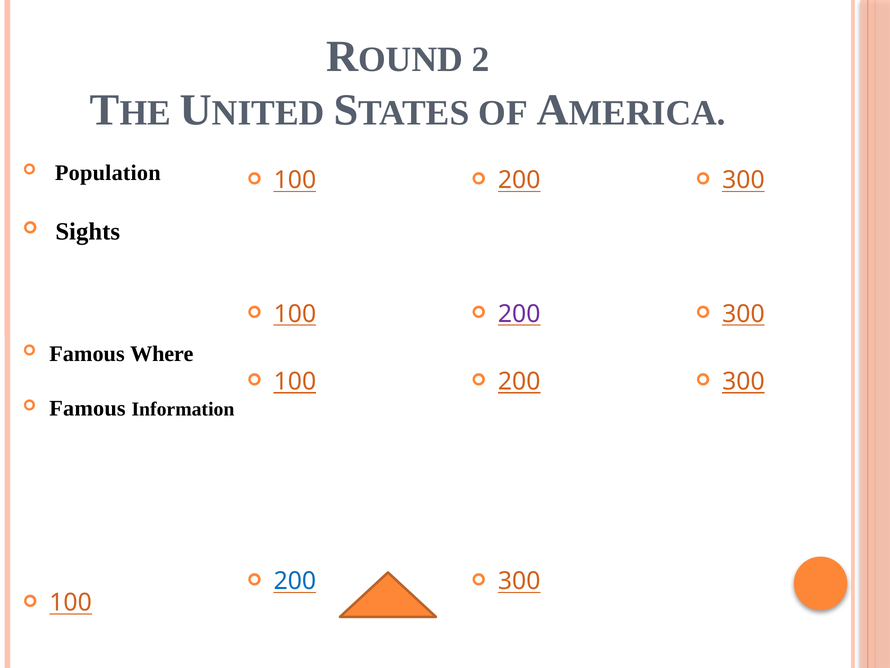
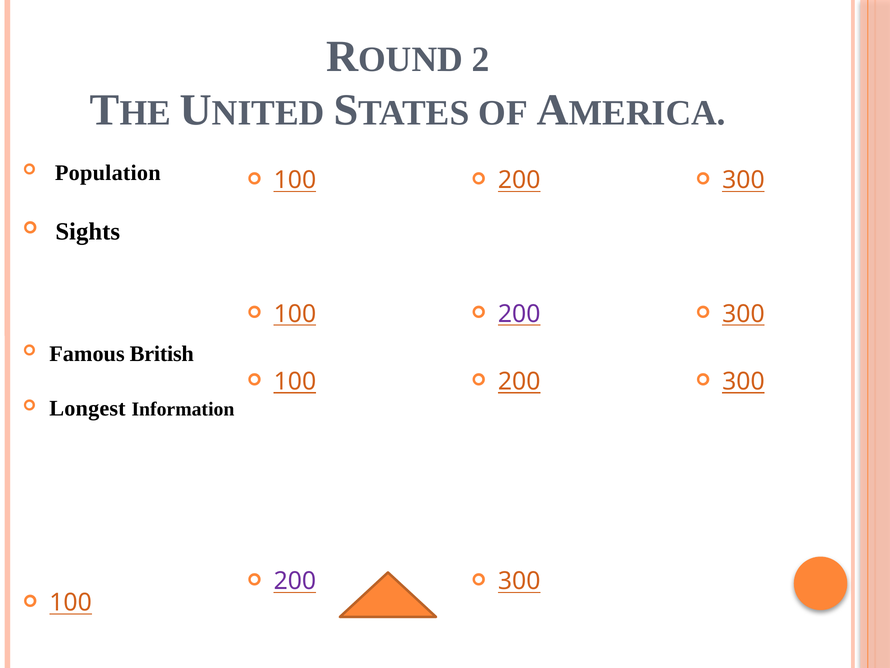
Where: Where -> British (162, 353)
Famous: Famous -> Longest (87, 408)
200 colour: blue -> purple (295, 581)
